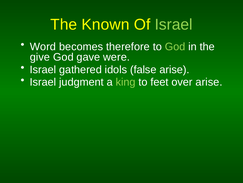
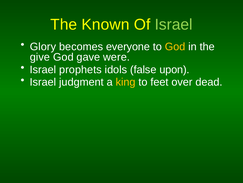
Word: Word -> Glory (43, 46)
therefore: therefore -> everyone (128, 46)
God colour: light green -> yellow (175, 46)
gathered: gathered -> prophets (80, 69)
false arise: arise -> upon (174, 69)
king colour: light green -> yellow (126, 82)
over arise: arise -> dead (209, 82)
